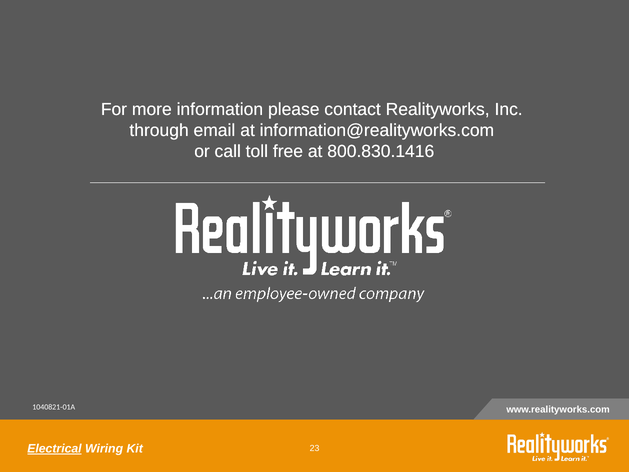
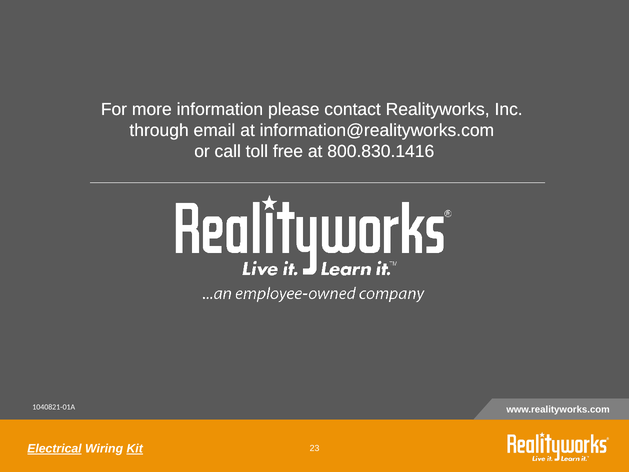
Kit underline: none -> present (135, 448)
